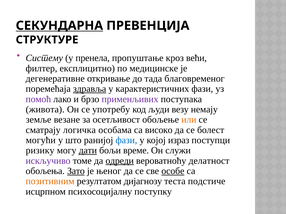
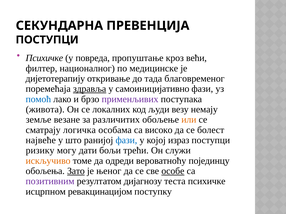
СЕКУНДАРНА underline: present -> none (59, 26)
СТРУКТУРЕ: СТРУКТУРЕ -> ПОСТУПЦИ (47, 40)
Систему: Систему -> Психичке (44, 58)
пренела: пренела -> повреда (93, 58)
експлицитно: експлицитно -> националног (87, 68)
дегенеративне: дегенеративне -> дијетотерапију (55, 79)
карактеристичних: карактеристичних -> самоиницијативно (152, 89)
помоћ colour: purple -> blue (38, 99)
употребу: употребу -> локалних (111, 110)
осетљивост: осетљивост -> различитих (116, 120)
могући: могући -> највеће (41, 140)
дати underline: present -> none (88, 151)
време: време -> трећи (136, 151)
искључиво colour: purple -> orange (48, 161)
одреди underline: present -> none (120, 161)
делатност: делатност -> појединцу (209, 161)
позитивним colour: orange -> purple (50, 182)
теста подстиче: подстиче -> психичке (207, 182)
психосоцијалну: психосоцијалну -> ревакцинацијом (100, 192)
